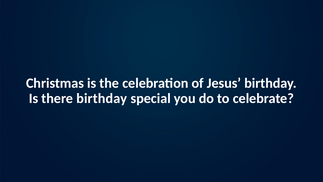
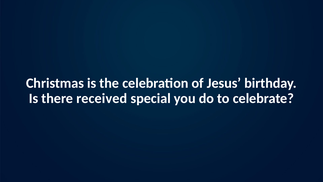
there birthday: birthday -> received (102, 98)
